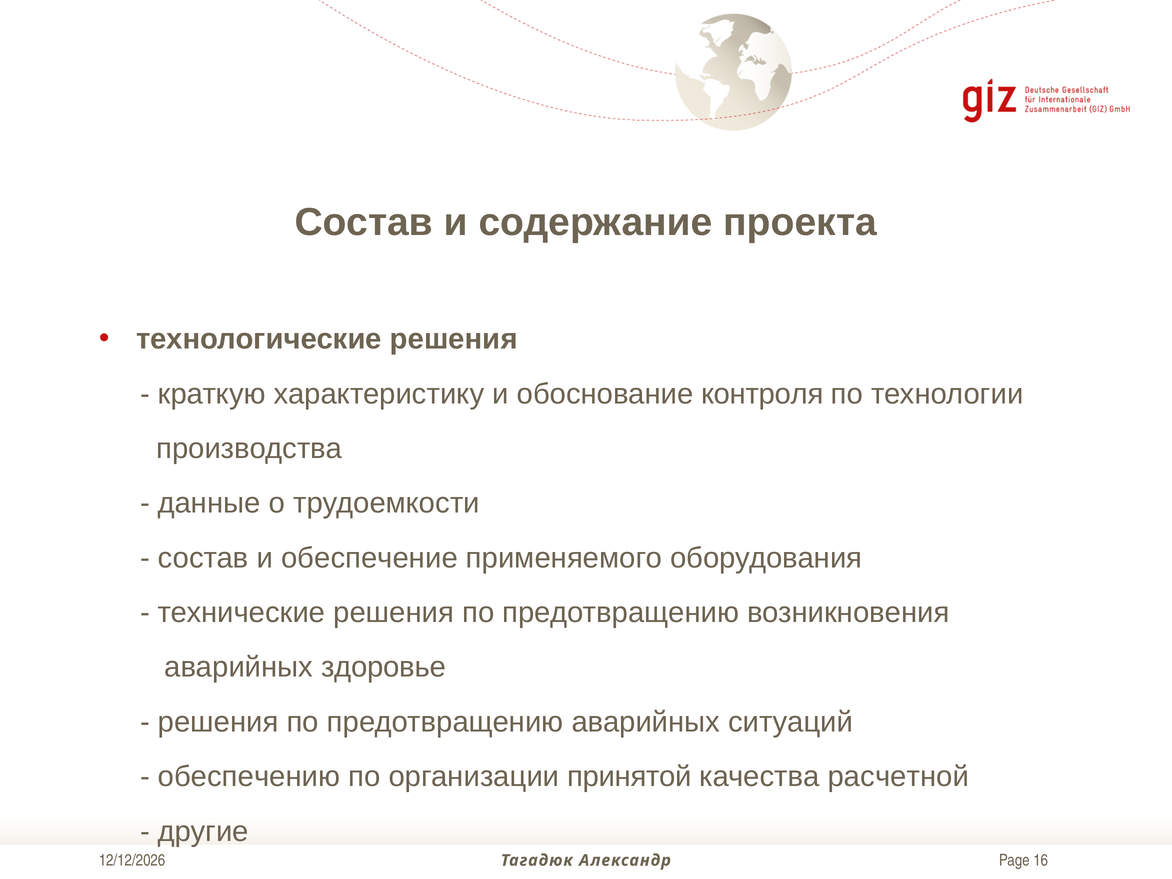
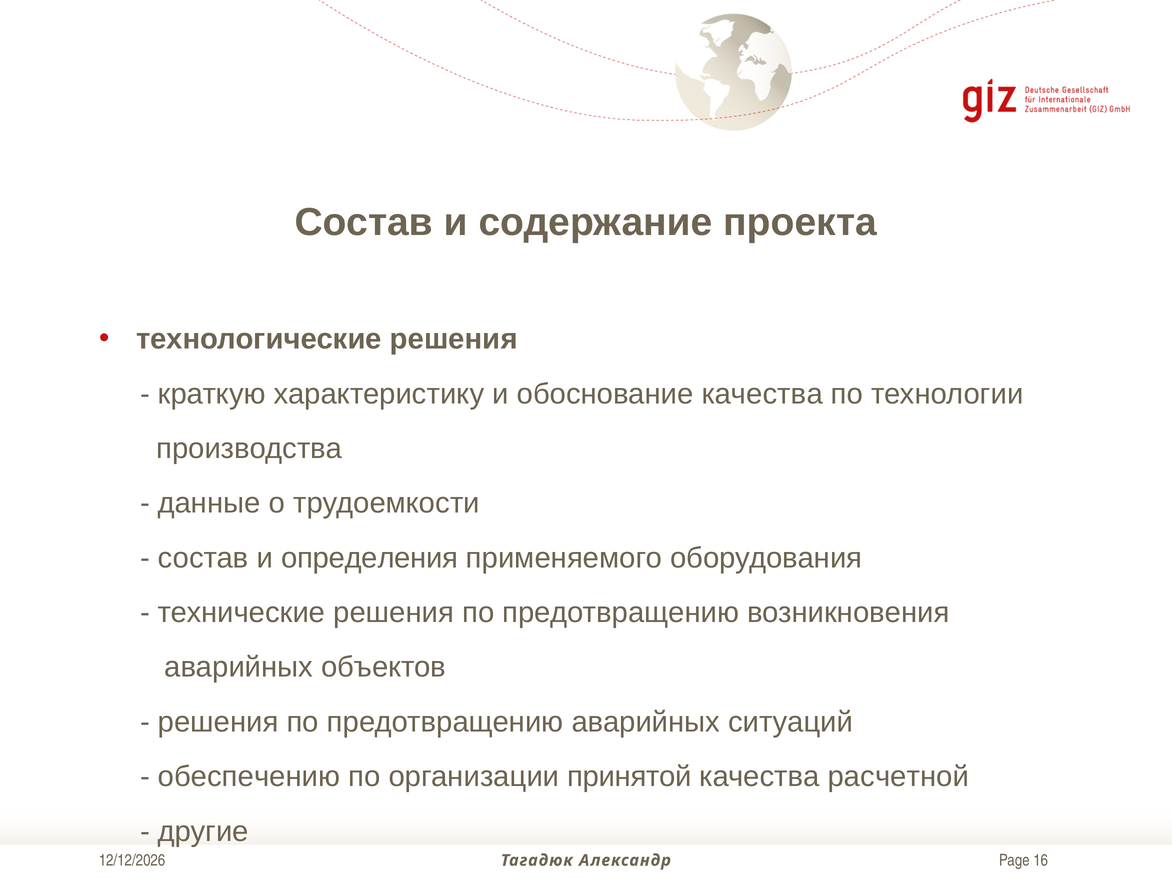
обоснование контроля: контроля -> качества (762, 394)
обеспечение: обеспечение -> определения (370, 558)
здоровье: здоровье -> объектов (384, 667)
